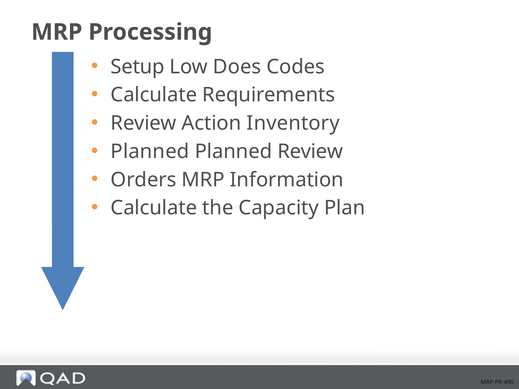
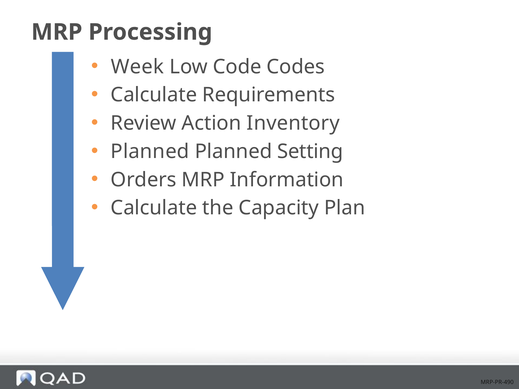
Setup: Setup -> Week (137, 67)
Does: Does -> Code (237, 67)
Planned Review: Review -> Setting (310, 152)
